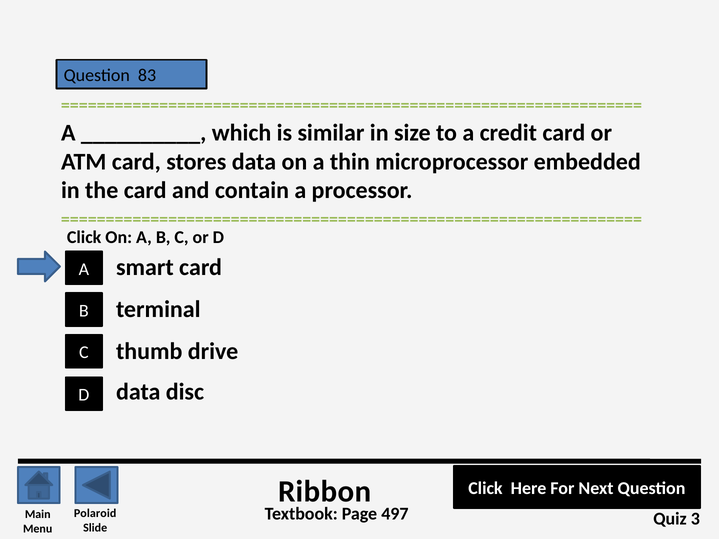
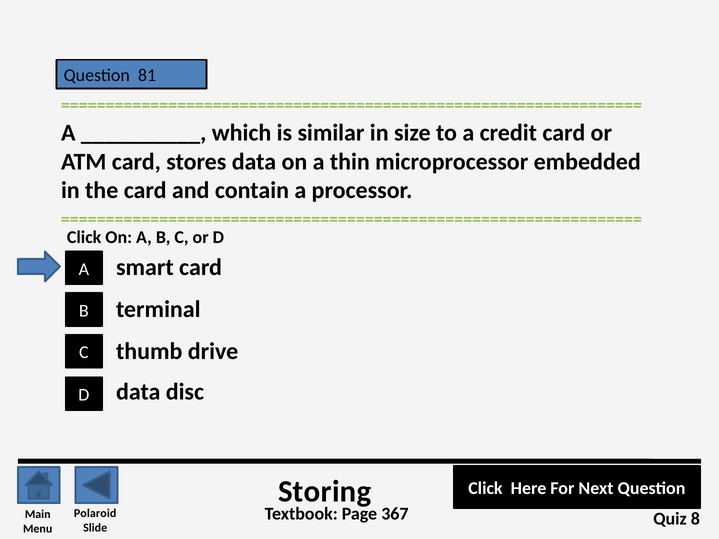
83: 83 -> 81 (147, 75)
Ribbon: Ribbon -> Storing (325, 492)
497: 497 -> 367 (395, 514)
3: 3 -> 8 (695, 519)
